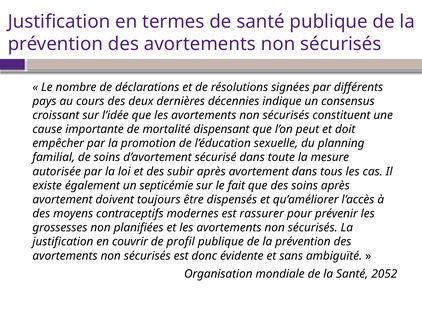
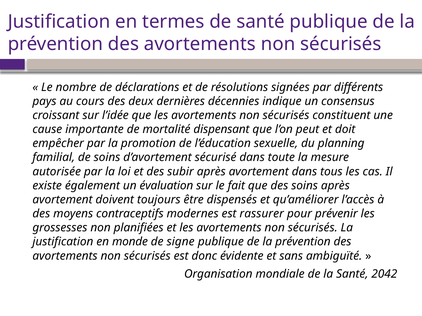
septicémie: septicémie -> évaluation (166, 186)
couvrir: couvrir -> monde (130, 242)
profil: profil -> signe (181, 242)
2052: 2052 -> 2042 (384, 274)
